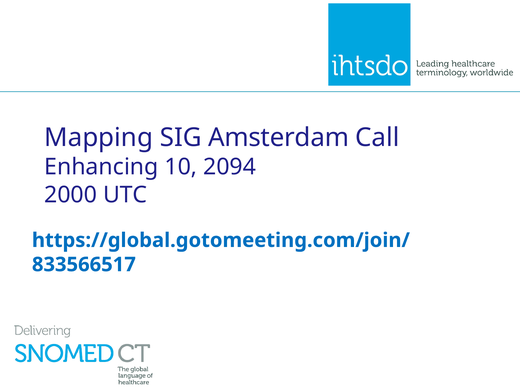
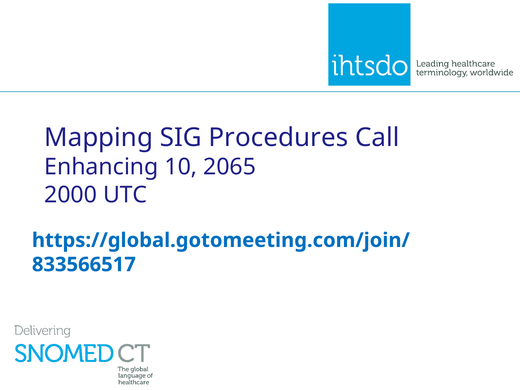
Amsterdam: Amsterdam -> Procedures (278, 138)
2094: 2094 -> 2065 (230, 167)
